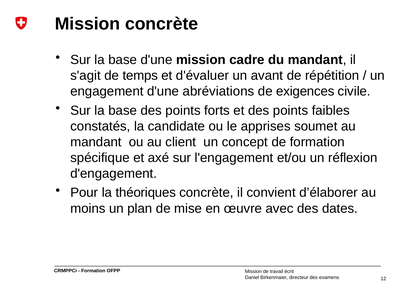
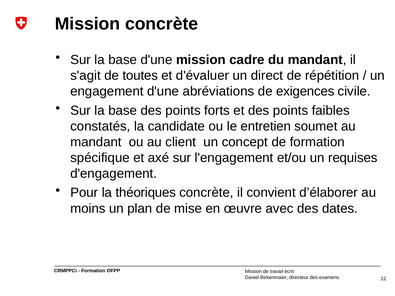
temps: temps -> toutes (140, 76)
avant: avant -> direct (267, 76)
apprises: apprises -> entretien (266, 126)
réflexion: réflexion -> requises (353, 158)
